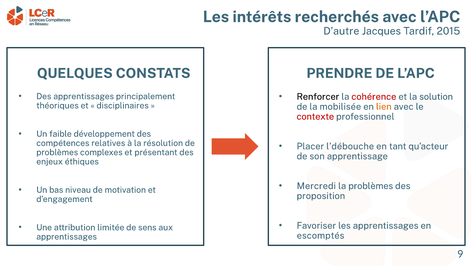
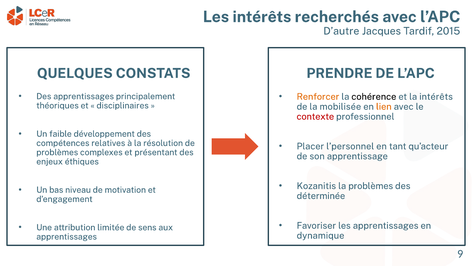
Renforcer colour: black -> orange (318, 97)
cohérence colour: red -> black (374, 97)
la solution: solution -> intérêts (436, 97)
l’débouche: l’débouche -> l’personnel (350, 146)
Mercredi: Mercredi -> Kozanitis (316, 186)
proposition: proposition -> déterminée (321, 196)
escomptés: escomptés -> dynamique (321, 235)
